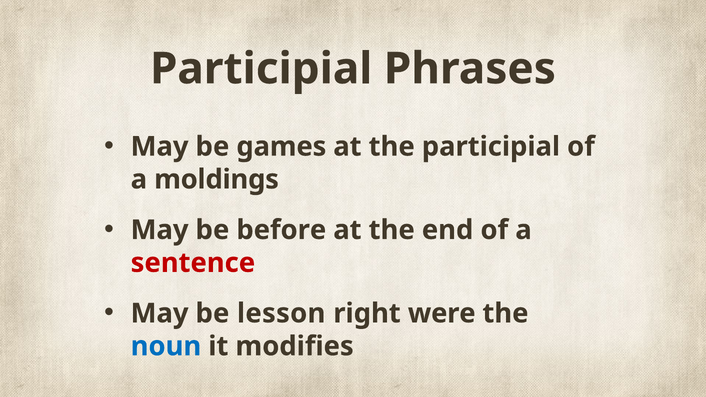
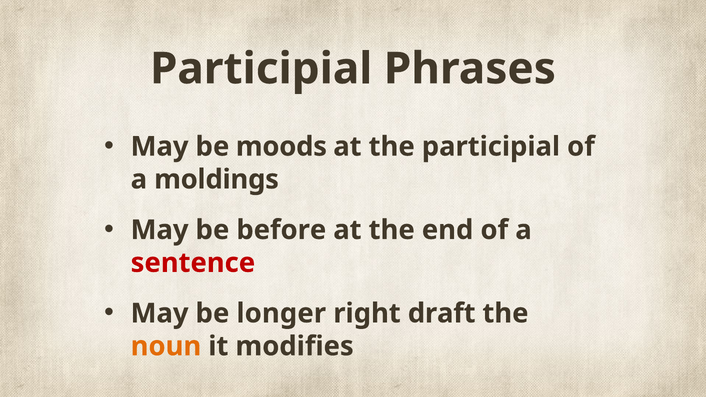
games: games -> moods (281, 147)
lesson: lesson -> longer (281, 313)
were: were -> draft (442, 313)
noun colour: blue -> orange (166, 346)
